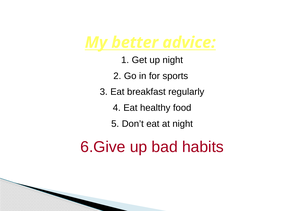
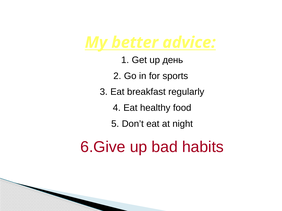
up night: night -> день (173, 60)
